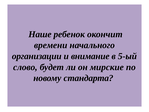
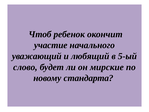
Наше: Наше -> Чтоб (40, 34)
времени: времени -> участие (51, 45)
организации: организации -> уважающий (37, 56)
внимание: внимание -> любящий (90, 56)
